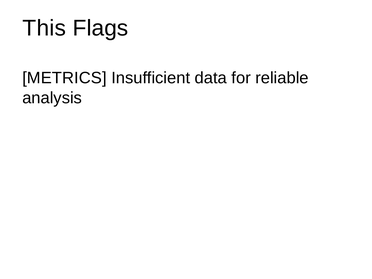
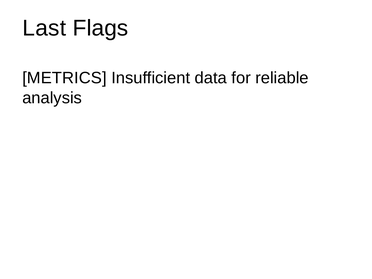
This: This -> Last (44, 28)
